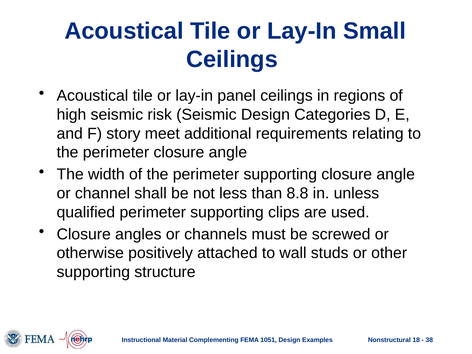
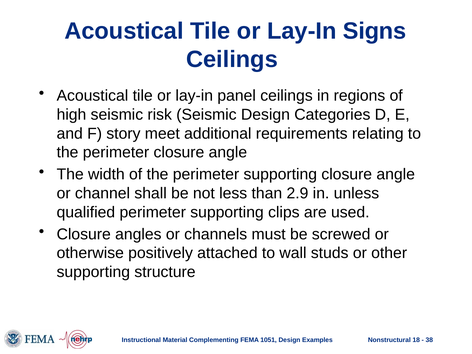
Small: Small -> Signs (375, 31)
8.8: 8.8 -> 2.9 (297, 193)
